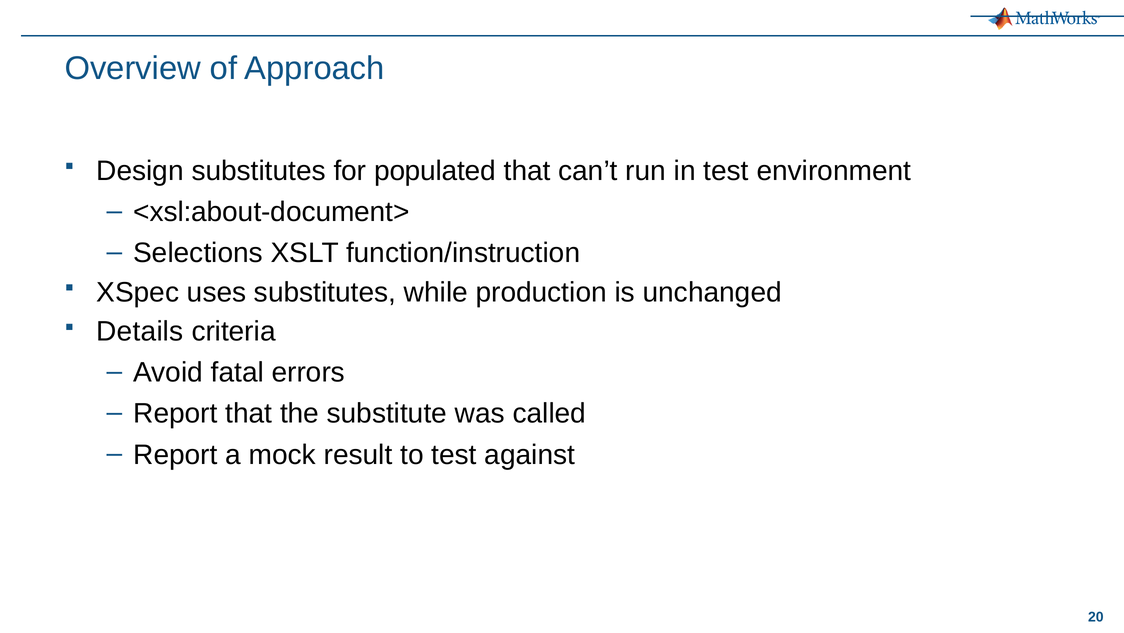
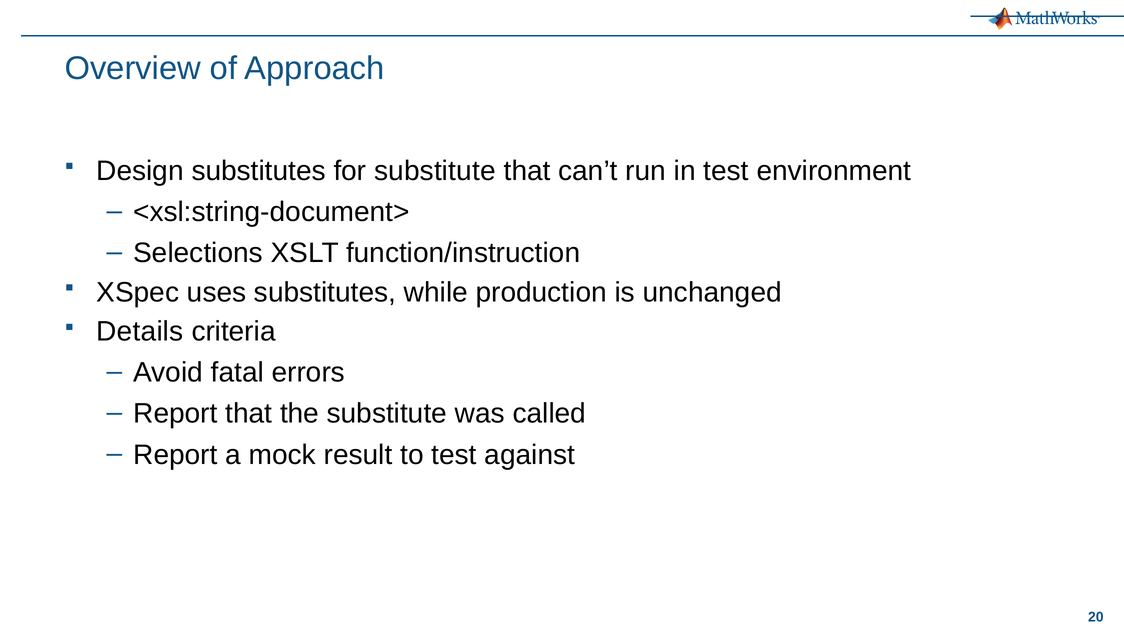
for populated: populated -> substitute (435, 171)
<xsl:about-document>: <xsl:about-document> -> <xsl:string-document> (271, 212)
